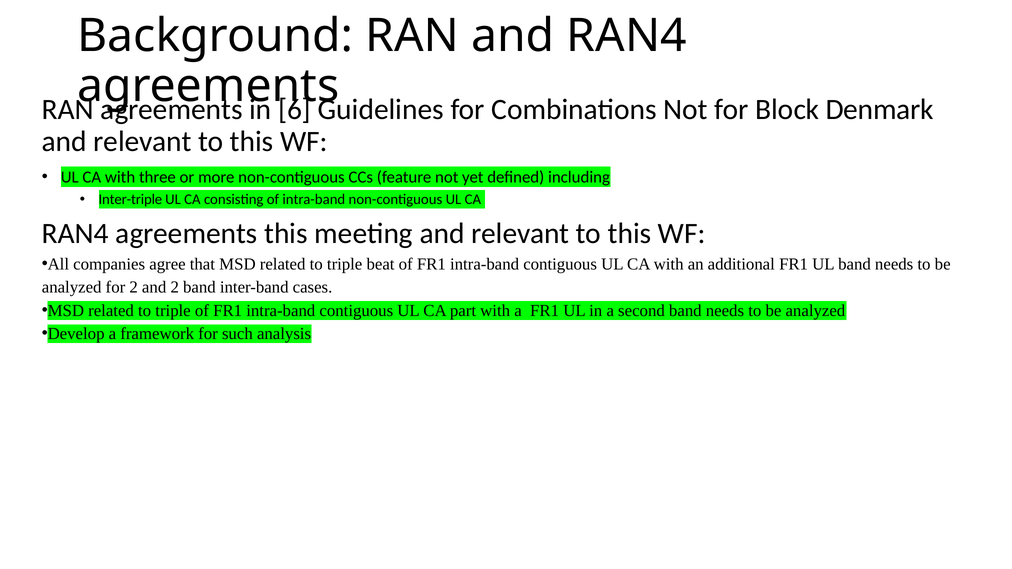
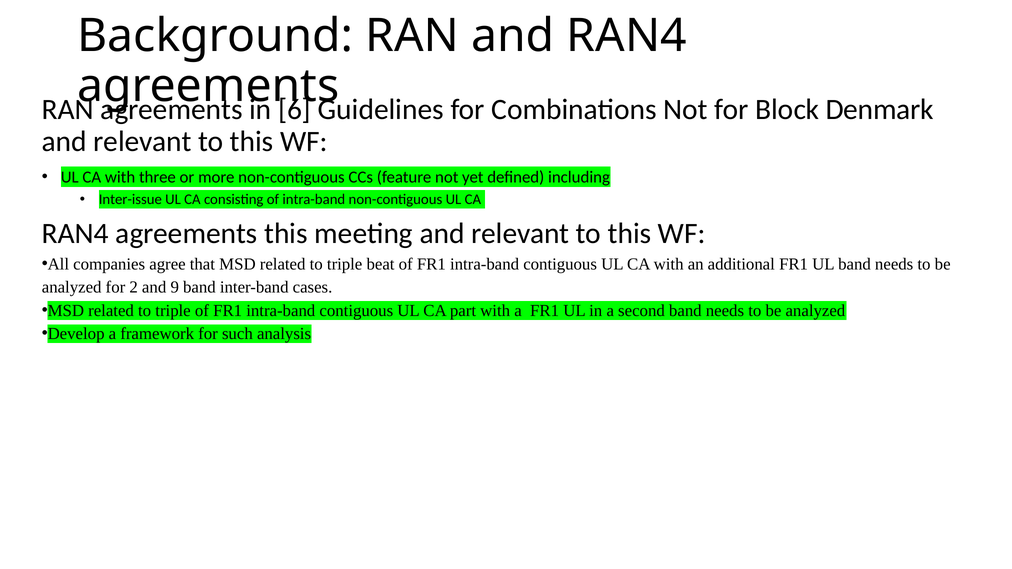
Inter-triple: Inter-triple -> Inter-issue (130, 199)
and 2: 2 -> 9 (175, 288)
